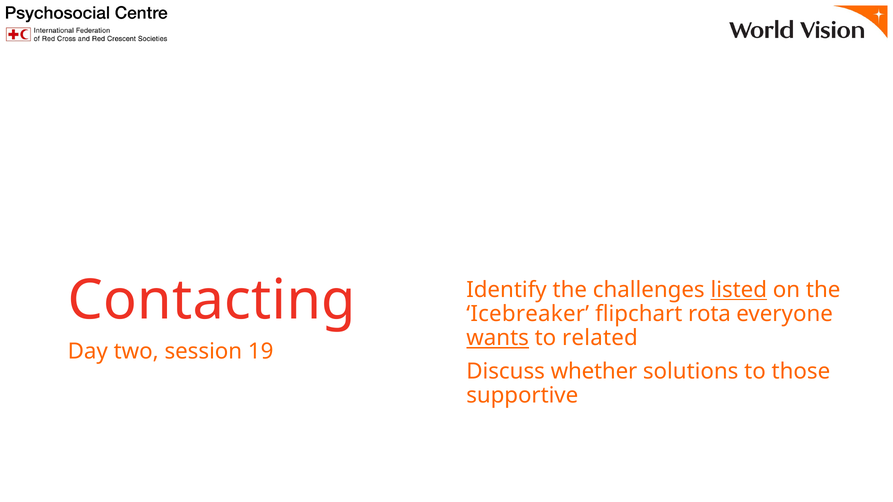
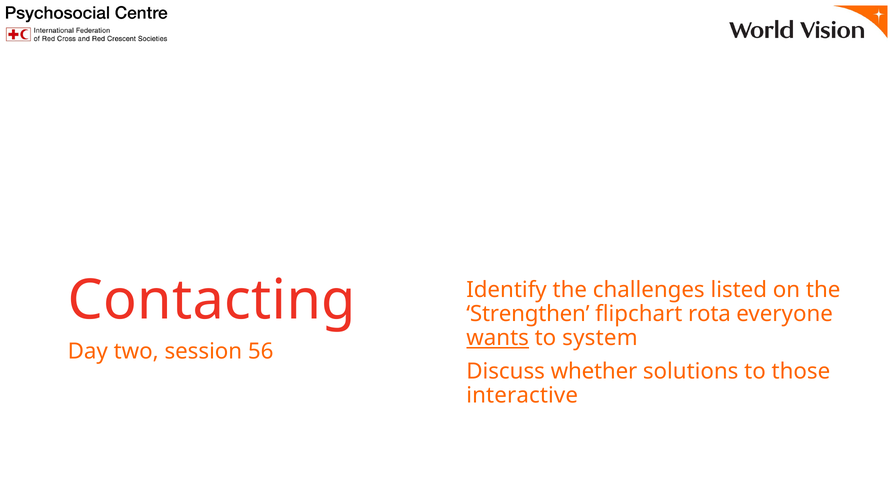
listed underline: present -> none (739, 290)
Icebreaker: Icebreaker -> Strengthen (528, 314)
related: related -> system (600, 338)
19: 19 -> 56 (261, 351)
supportive: supportive -> interactive (522, 396)
